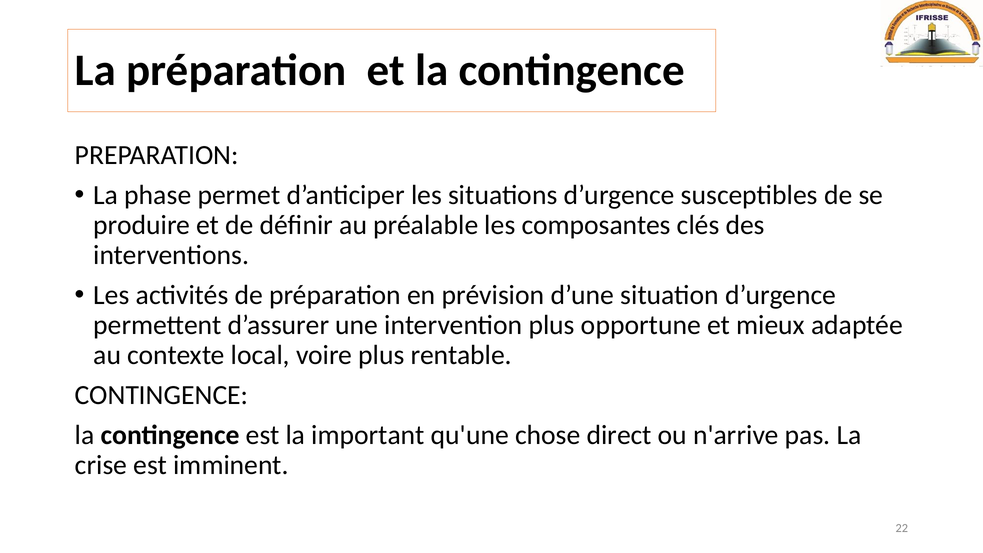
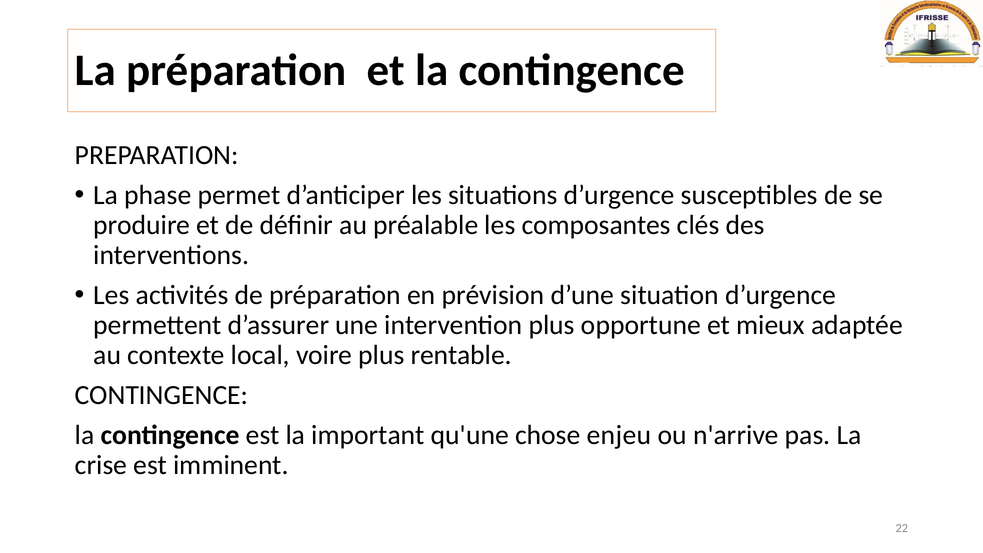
direct: direct -> enjeu (619, 435)
